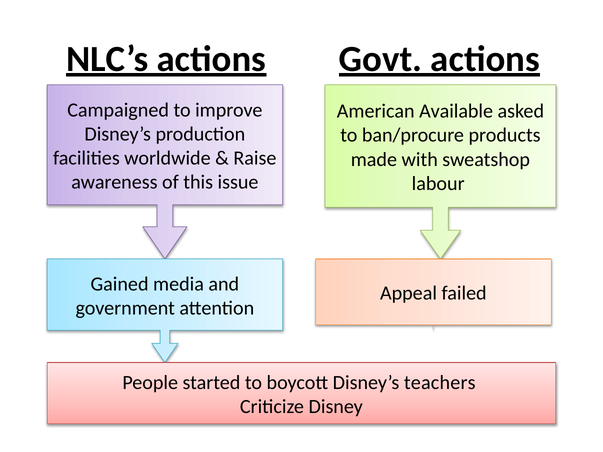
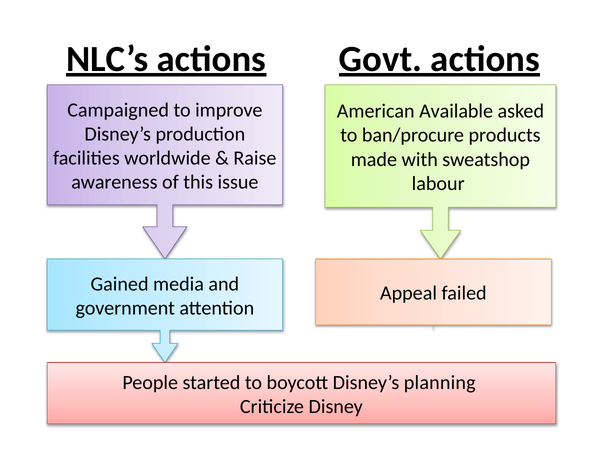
teachers: teachers -> planning (440, 383)
